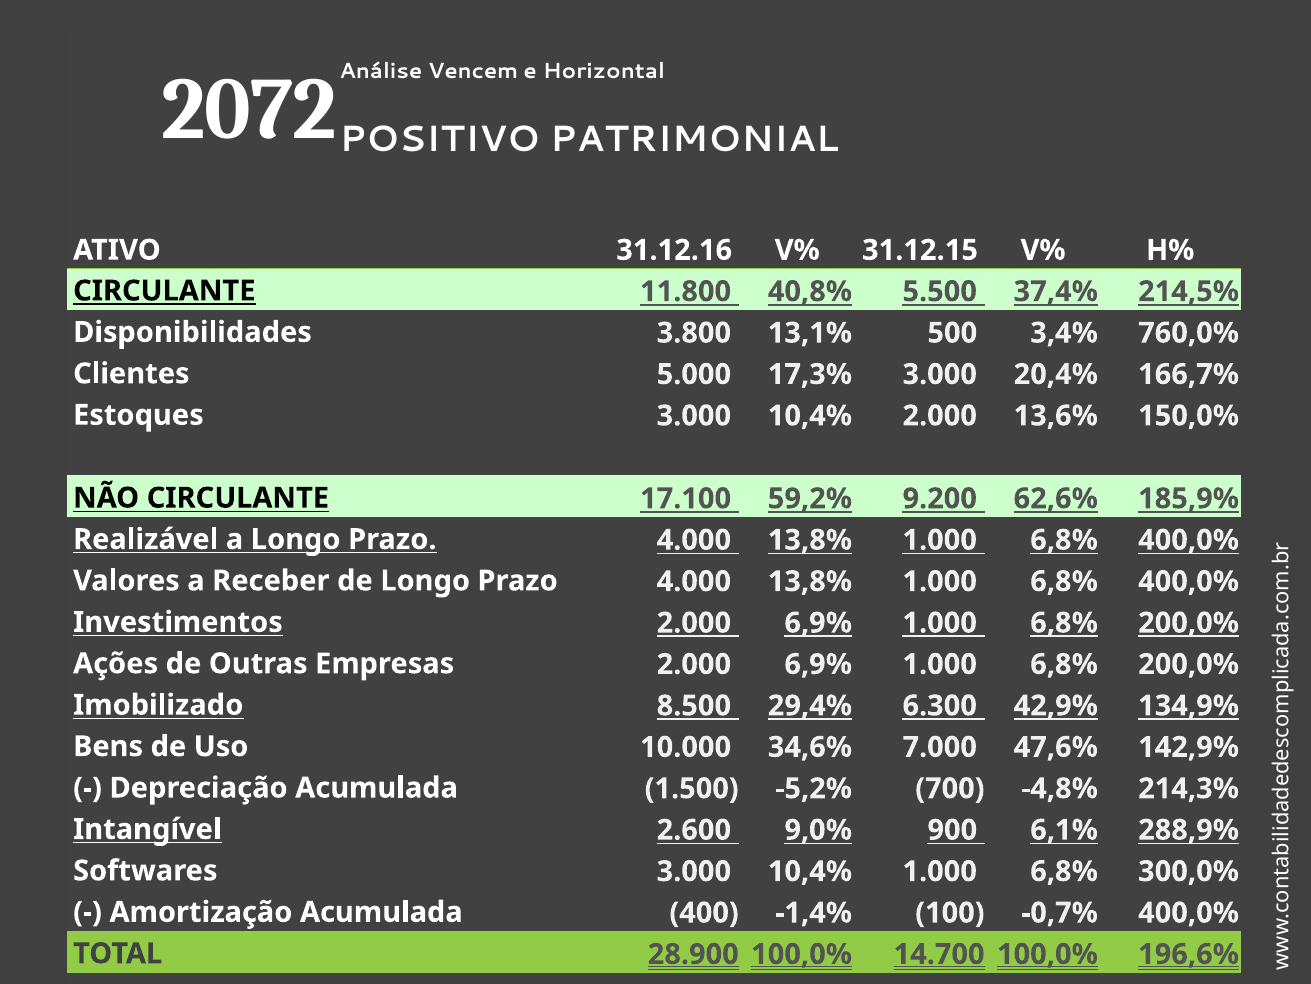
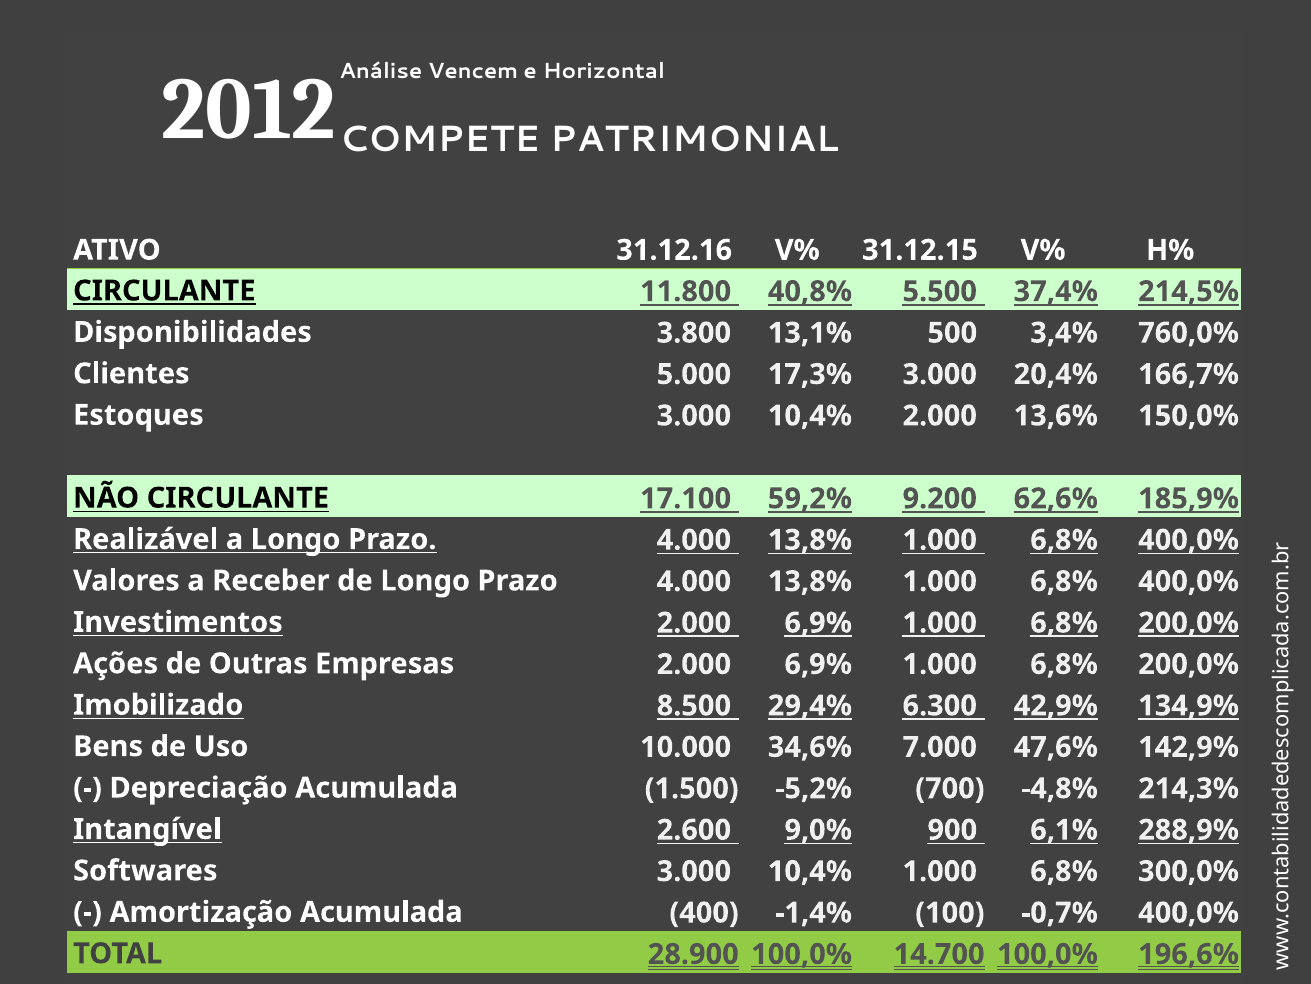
2072: 2072 -> 2012 (249, 110)
POSITIVO: POSITIVO -> COMPETE (440, 140)
